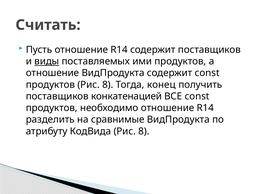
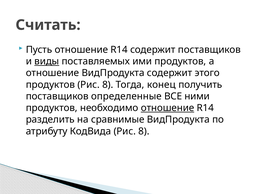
содержит const: const -> этого (207, 73)
конкатенацией: конкатенацией -> определенные (126, 96)
ВСЕ const: const -> ними (197, 96)
отношение underline: none -> present (168, 108)
